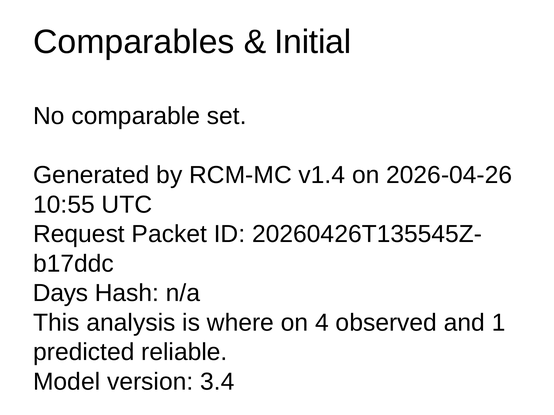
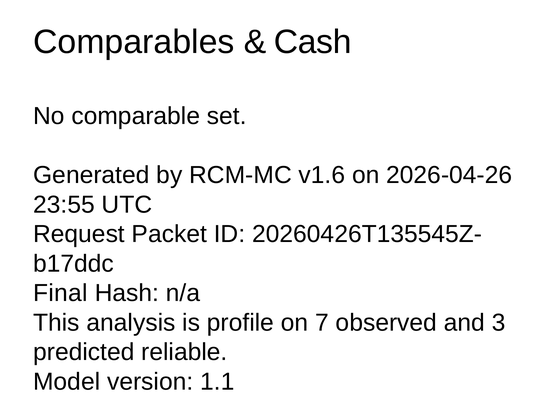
Initial: Initial -> Cash (313, 42)
v1.4: v1.4 -> v1.6 (322, 175)
10:55: 10:55 -> 23:55 (64, 205)
Days: Days -> Final (60, 293)
where: where -> profile (240, 323)
4: 4 -> 7 (322, 323)
1: 1 -> 3 (499, 323)
3.4: 3.4 -> 1.1 (217, 382)
